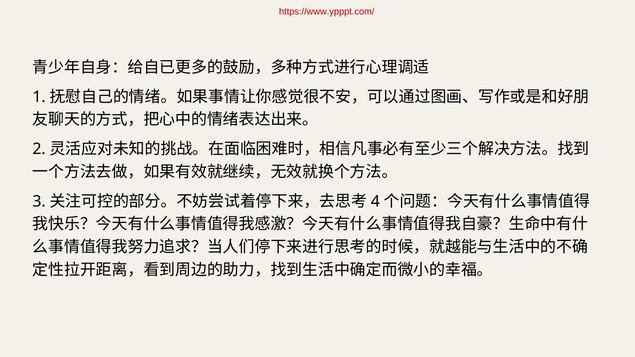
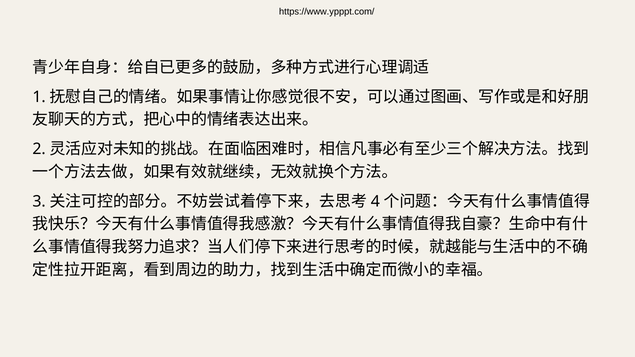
https://www.ypppt.com/ colour: red -> black (327, 12)
